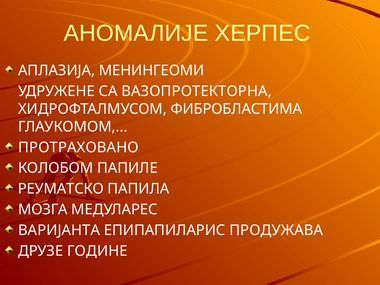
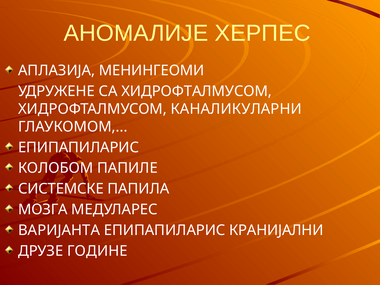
СА ВАЗОПРОТЕКТОРНА: ВАЗОПРОТЕКТОРНА -> ХИДРОФТАЛМУСОМ (197, 91)
ФИБРОБЛАСТИМА: ФИБРОБЛАСТИМА -> КАНАЛИКУЛАРНИ (236, 109)
ПРОТРАХОВАНО: ПРОТРАХОВАНО -> ЕПИПАПИЛАРИС (79, 147)
РЕУМАТСКО: РЕУМАТСКО -> СИСТЕМСКЕ (61, 189)
ПРОДУЖАВА: ПРОДУЖАВА -> КРАНИЈАЛНИ (276, 230)
